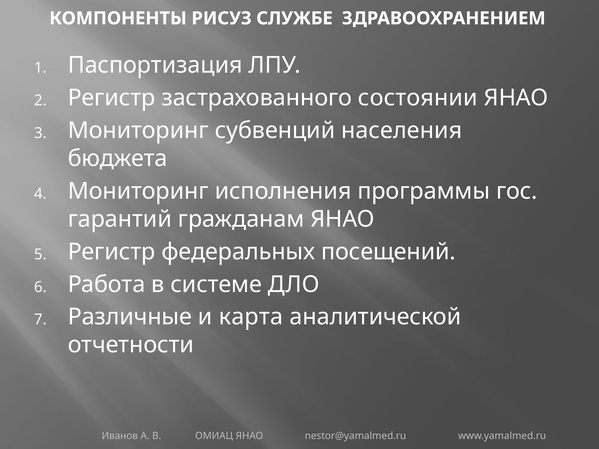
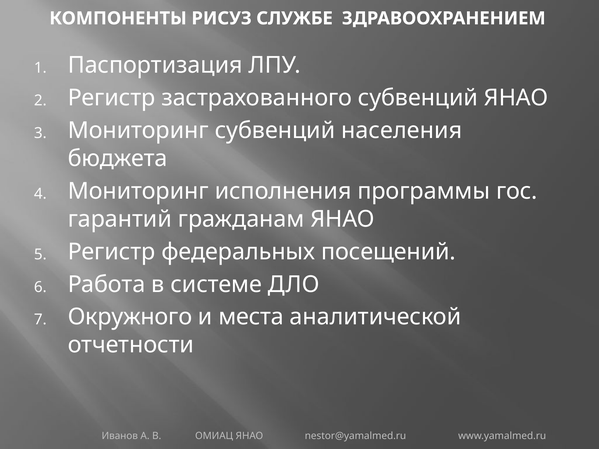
застрахованного состоянии: состоянии -> субвенций (418, 98)
Различные: Различные -> Окружного (130, 317)
карта: карта -> места (251, 317)
